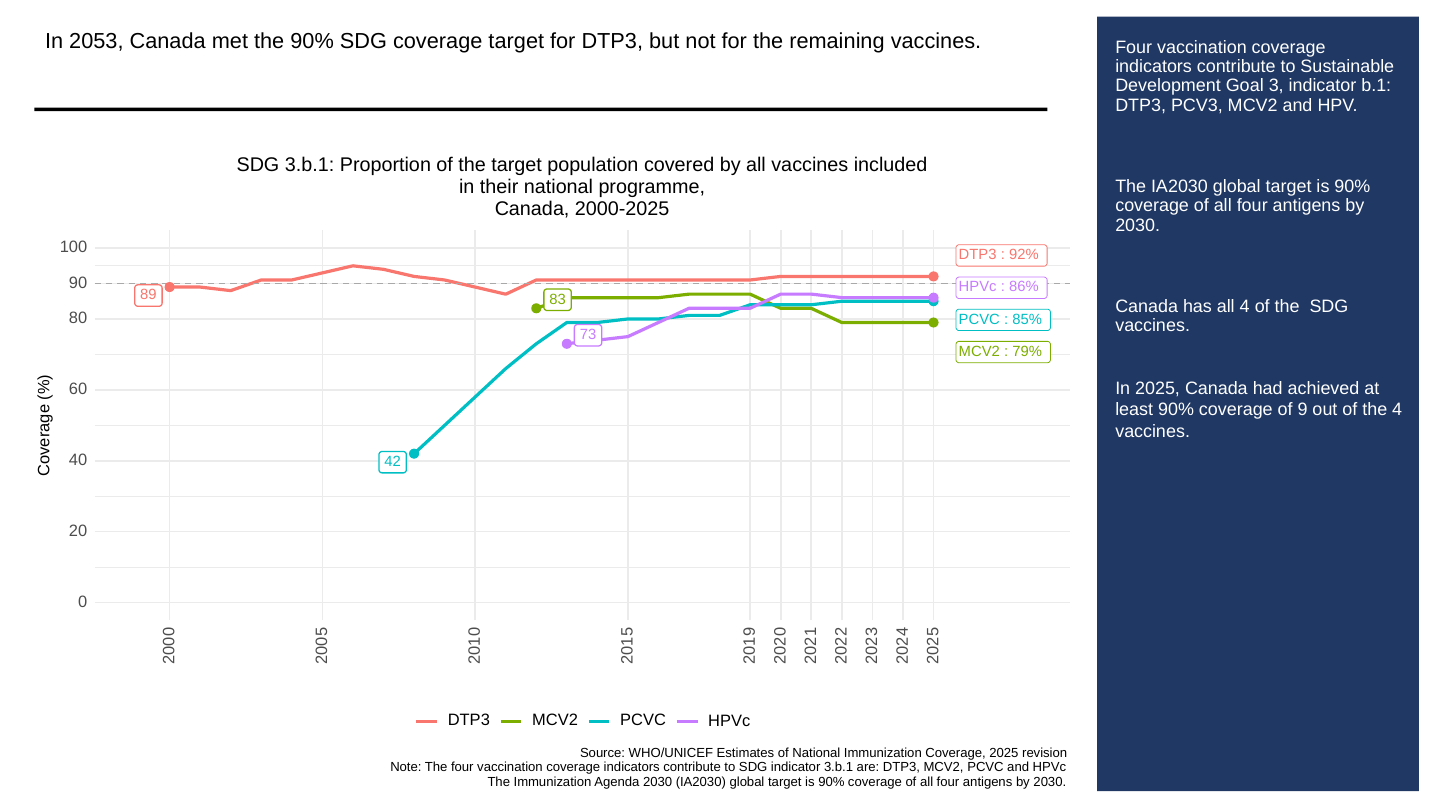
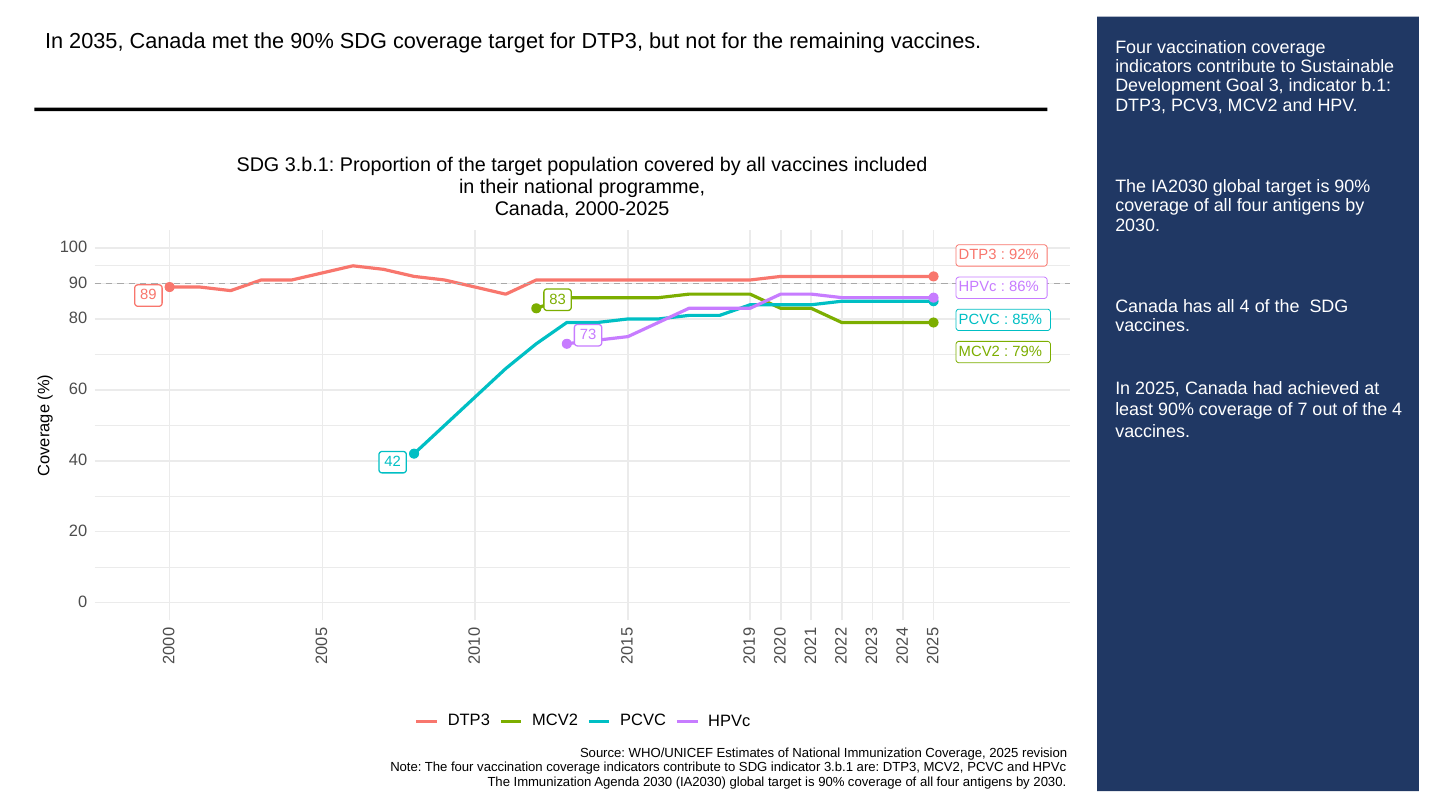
2053: 2053 -> 2035 (96, 41)
of 9: 9 -> 7 (1303, 410)
